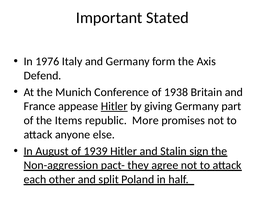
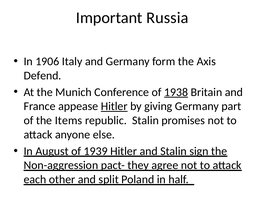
Stated: Stated -> Russia (167, 18)
1976: 1976 -> 1906 (47, 61)
1938 underline: none -> present (176, 92)
republic More: More -> Stalin (145, 120)
